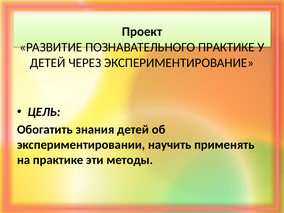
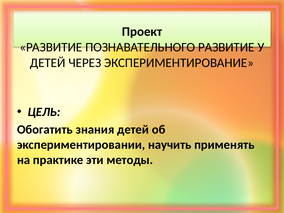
ПОЗНАВАТЕЛЬНОГО ПРАКТИКЕ: ПРАКТИКЕ -> РАЗВИТИЕ (226, 47)
